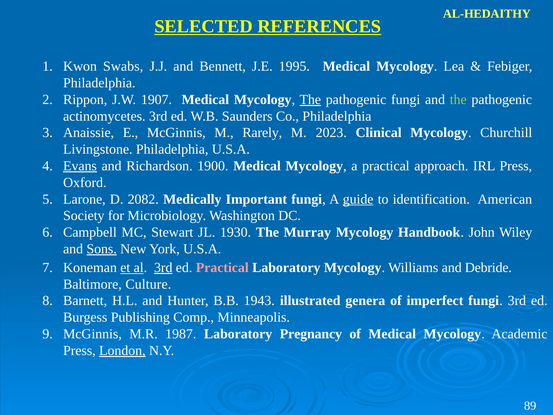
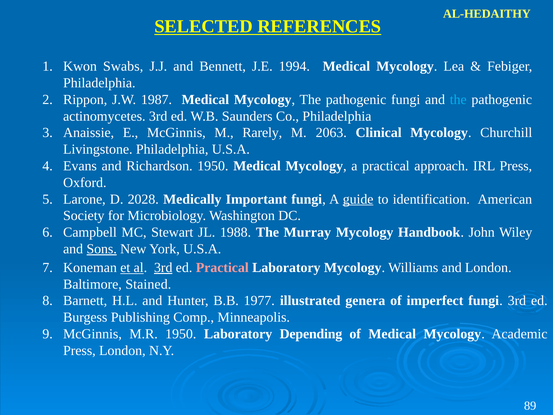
1995: 1995 -> 1994 (294, 66)
1907: 1907 -> 1987 (156, 99)
The underline: present -> none (310, 99)
the colour: light green -> light blue (458, 99)
2023: 2023 -> 2063 (331, 133)
Evans underline: present -> none (80, 166)
Richardson 1900: 1900 -> 1950 (213, 166)
2082: 2082 -> 2028 (143, 199)
1930: 1930 -> 1988 (236, 232)
and Debride: Debride -> London (488, 267)
Culture: Culture -> Stained (148, 284)
1943: 1943 -> 1977 (259, 301)
M.R 1987: 1987 -> 1950 (181, 334)
Pregnancy: Pregnancy -> Depending (311, 334)
London underline: present -> none (122, 350)
